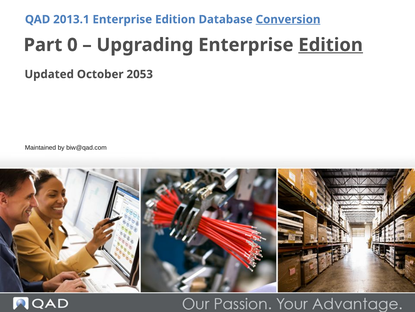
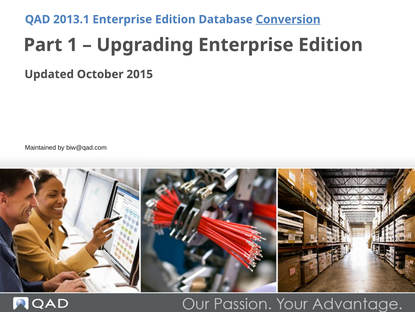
0: 0 -> 1 (72, 45)
Edition underline: present -> none (331, 45)
2053: 2053 -> 2015 (140, 74)
